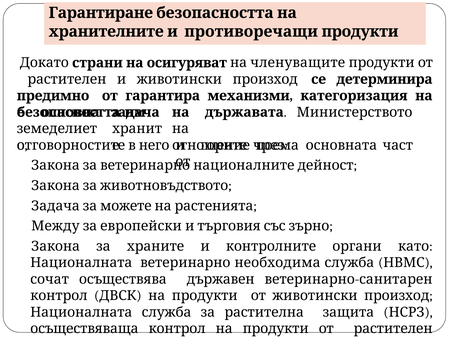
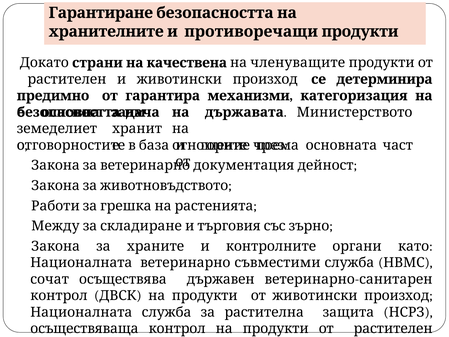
осигуряват: осигуряват -> качествена (187, 63)
него: него -> база (154, 145)
националните: националните -> документация (244, 165)
Задача: Задача -> Работи (55, 206)
можете: можете -> грешка (126, 206)
европейски: европейски -> складиране (141, 226)
необходима: необходима -> съвместими (277, 263)
